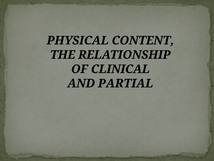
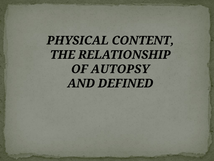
CLINICAL: CLINICAL -> AUTOPSY (120, 69)
PARTIAL: PARTIAL -> DEFINED (126, 83)
